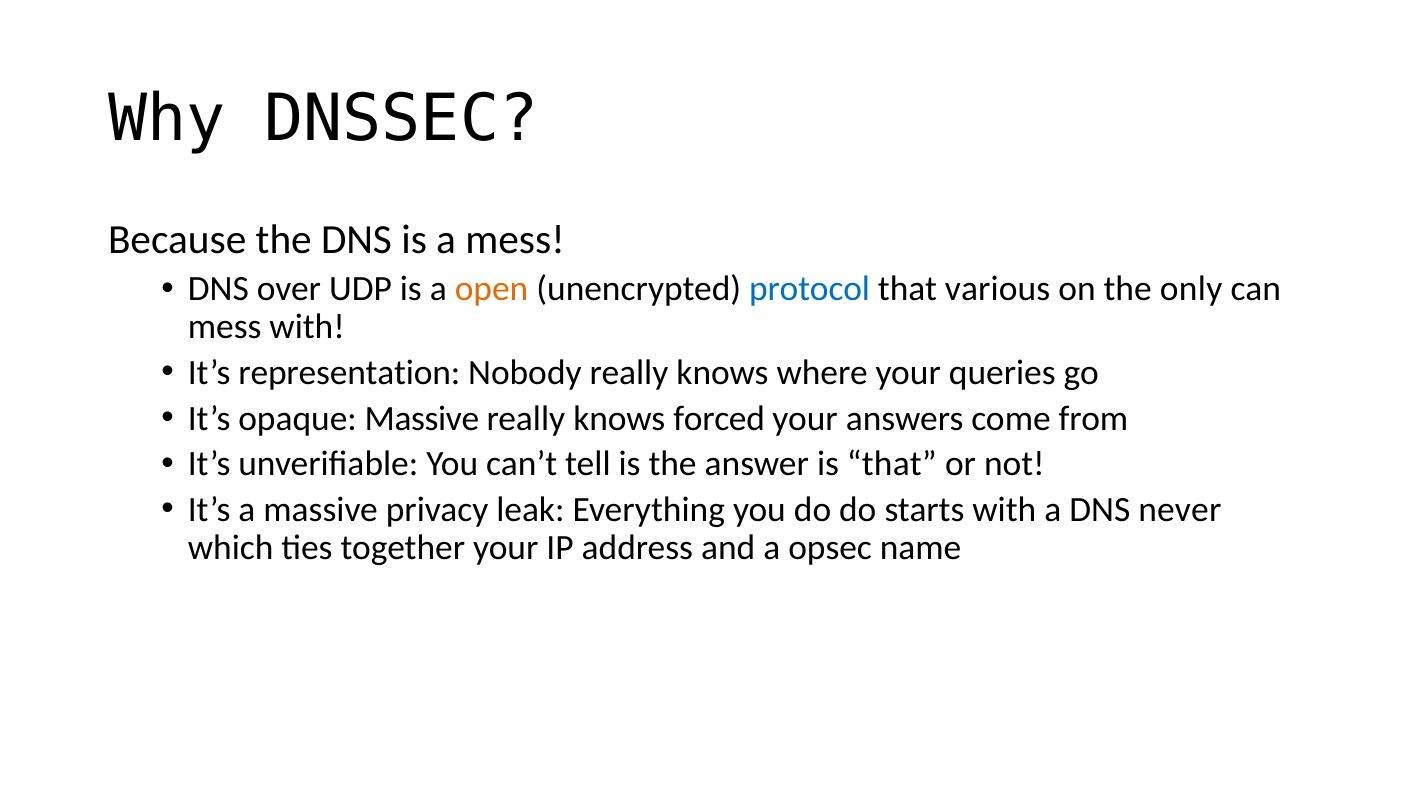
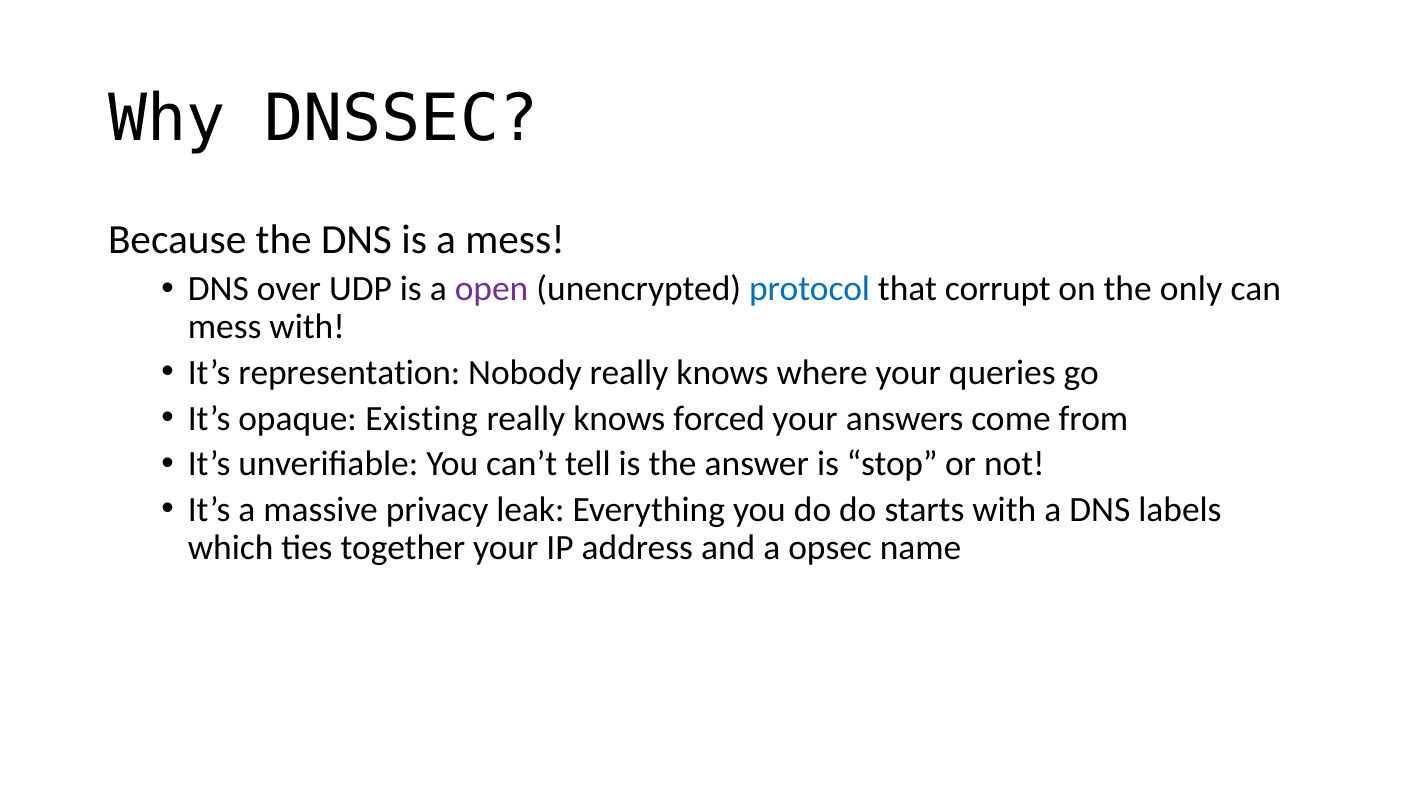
open colour: orange -> purple (492, 289)
various: various -> corrupt (998, 289)
opaque Massive: Massive -> Existing (422, 418)
is that: that -> stop (892, 464)
never: never -> labels (1180, 509)
